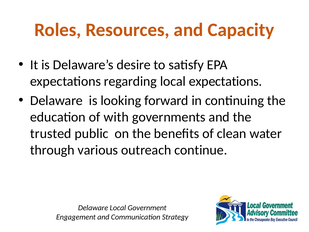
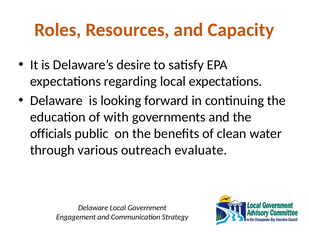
trusted: trusted -> officials (51, 134)
continue: continue -> evaluate (201, 150)
